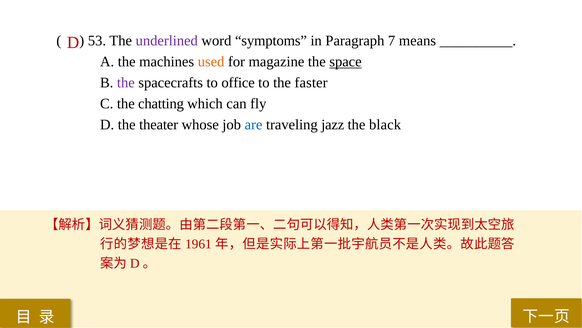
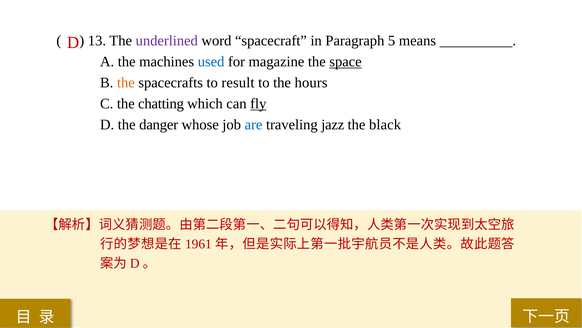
53: 53 -> 13 (97, 41)
symptoms: symptoms -> spacecraft (271, 41)
7: 7 -> 5 (392, 41)
used colour: orange -> blue (211, 62)
the colour: purple -> orange (126, 83)
office: office -> result (238, 83)
faster: faster -> hours (311, 83)
fly underline: none -> present (258, 104)
theater: theater -> danger (159, 124)
